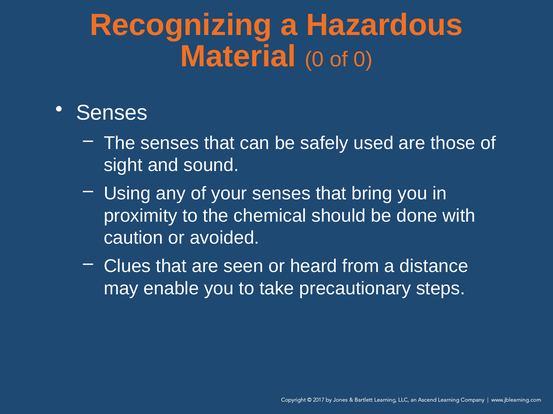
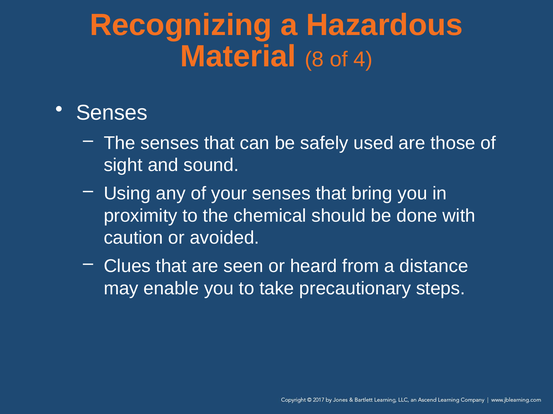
Material 0: 0 -> 8 (314, 59)
of 0: 0 -> 4 (363, 59)
